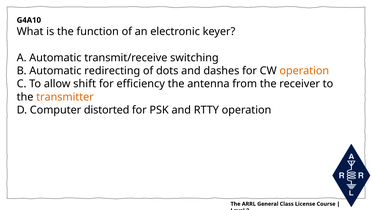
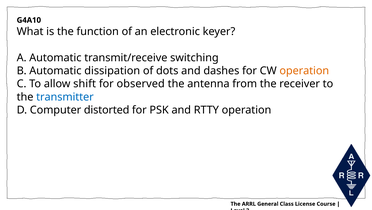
redirecting: redirecting -> dissipation (112, 71)
efficiency: efficiency -> observed (141, 84)
transmitter colour: orange -> blue (65, 97)
